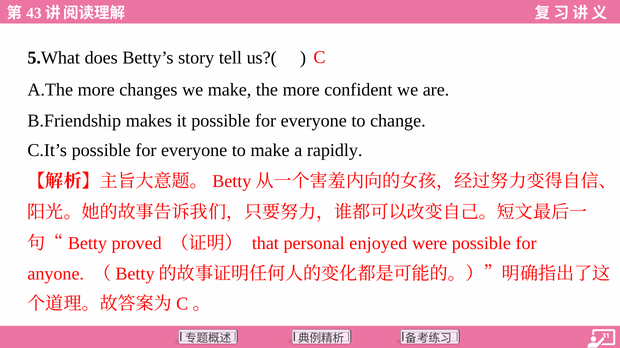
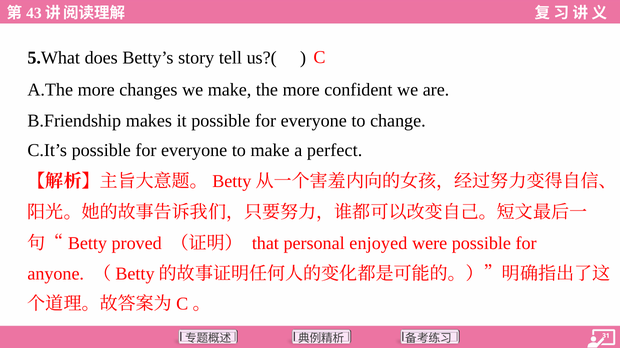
rapidly: rapidly -> perfect (335, 151)
